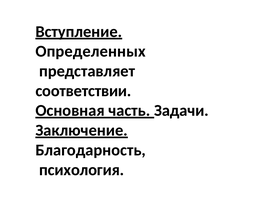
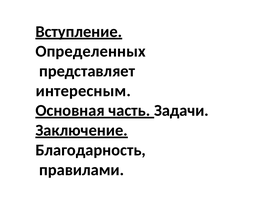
соответствии: соответствии -> интересным (83, 91)
психология: психология -> правилами (82, 170)
